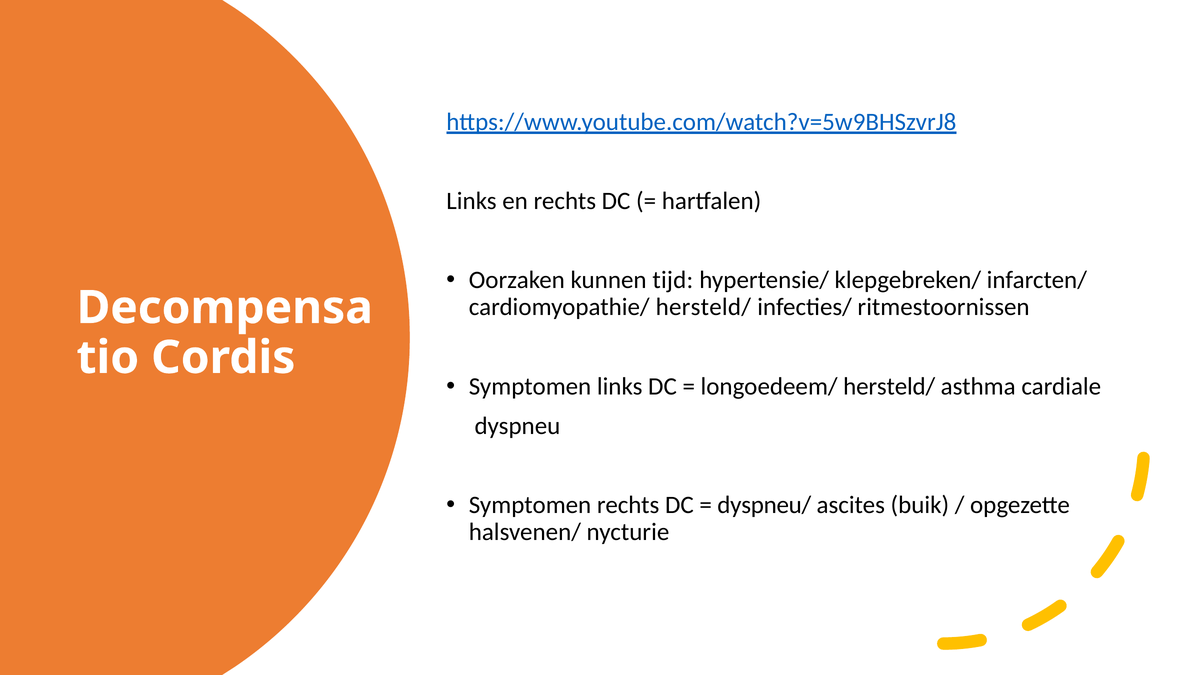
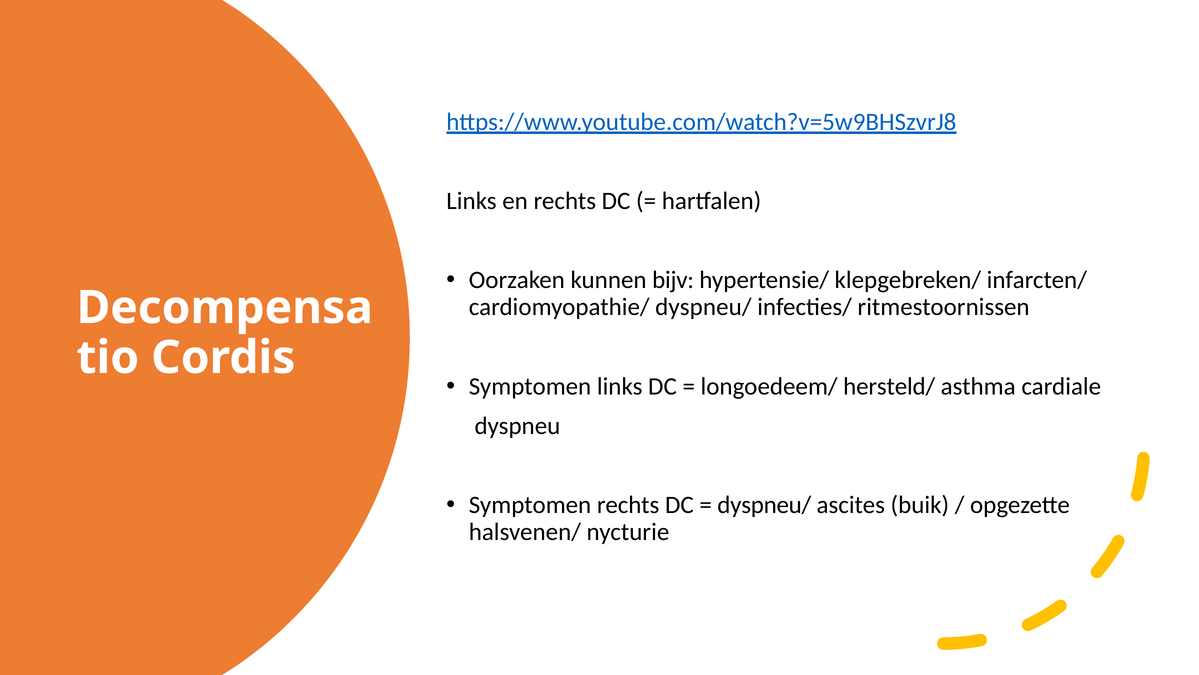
tijd: tijd -> bijv (673, 280)
cardiomyopathie/ hersteld/: hersteld/ -> dyspneu/ (703, 307)
